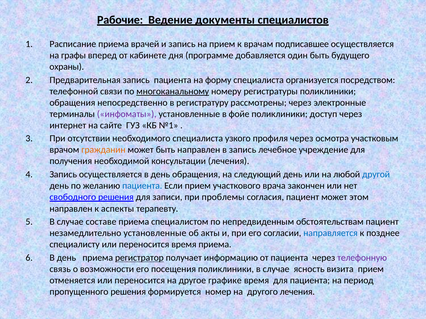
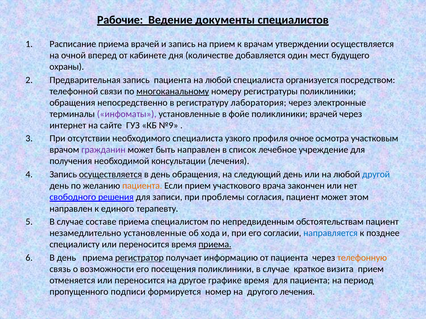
подписавшее: подписавшее -> утверждении (302, 44)
графы: графы -> очной (73, 55)
программе: программе -> количестве (209, 55)
один быть: быть -> мест (320, 55)
пациента на форму: форму -> любой (218, 80)
рассмотрены: рассмотрены -> лаборатория (259, 103)
поликлиники доступ: доступ -> врачей (324, 114)
№1: №1 -> №9 (169, 125)
профиля через: через -> очное (302, 139)
гражданин colour: orange -> purple (103, 150)
в запись: запись -> список (243, 150)
осуществляется underline: none -> present (111, 175)
пациента colour: blue -> orange (142, 186)
аспекты: аспекты -> единого (118, 209)
акты: акты -> хода (210, 234)
приема underline: none -> present (215, 245)
телефонную colour: purple -> orange (362, 258)
ясность: ясность -> краткое (309, 270)
пропущенного решения: решения -> подписи (128, 292)
